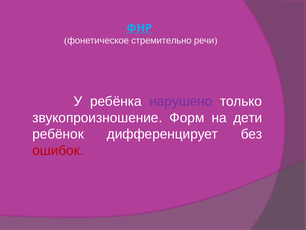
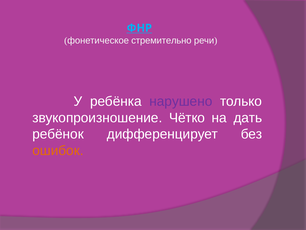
Форм: Форм -> Чётко (187, 118)
дети: дети -> дать (248, 118)
ошибок colour: red -> orange (58, 150)
